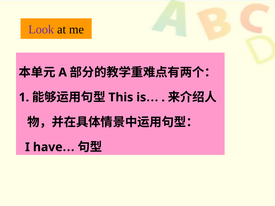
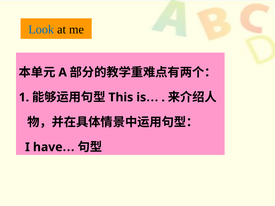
Look colour: purple -> blue (41, 29)
